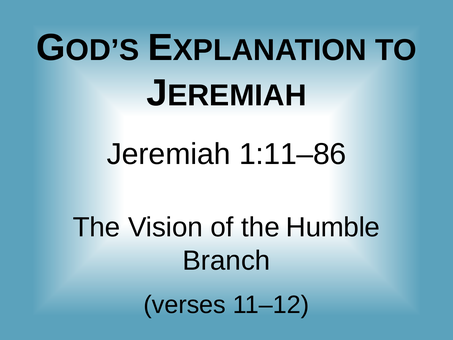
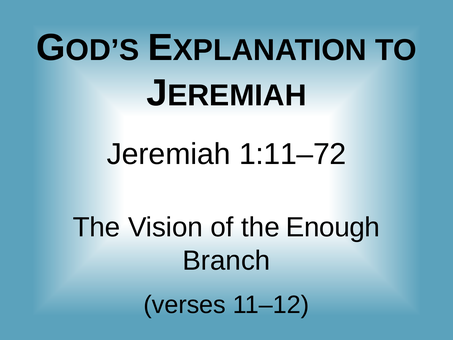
1:11–86: 1:11–86 -> 1:11–72 (293, 154)
Humble: Humble -> Enough (333, 227)
